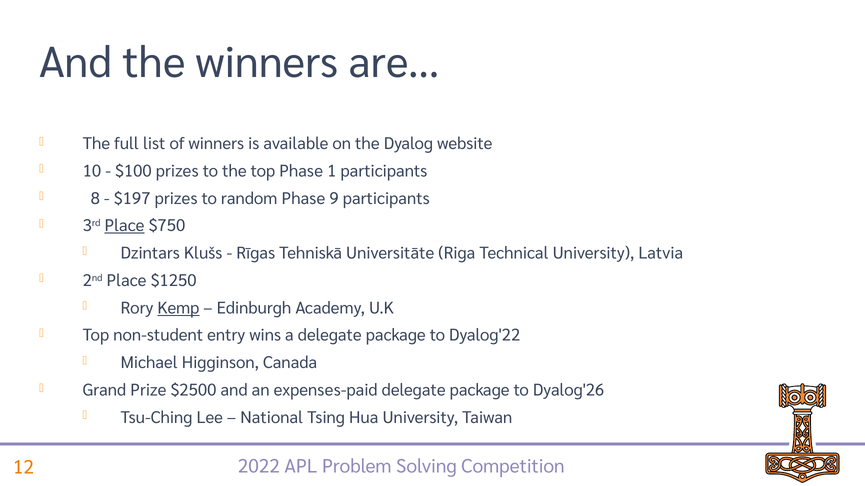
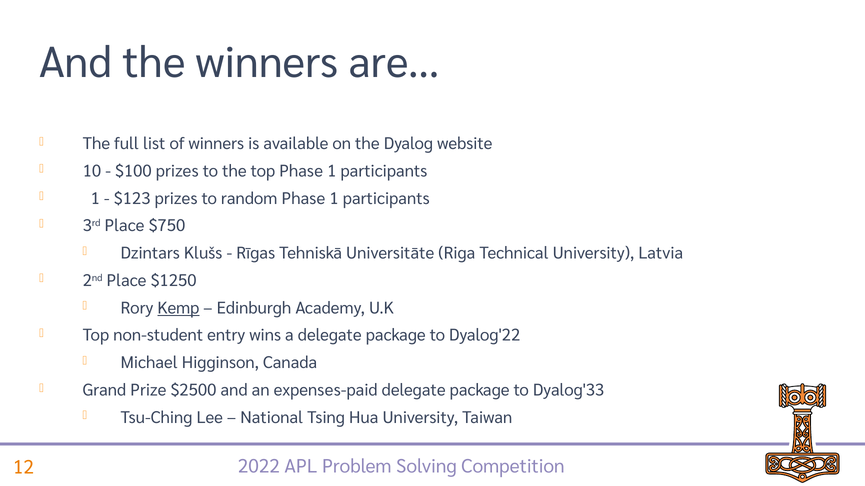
8: 8 -> 1 (95, 199)
$197: $197 -> $123 (132, 199)
random Phase 9: 9 -> 1 (334, 199)
Place underline: present -> none (125, 226)
Dyalog'26: Dyalog'26 -> Dyalog'33 (569, 391)
